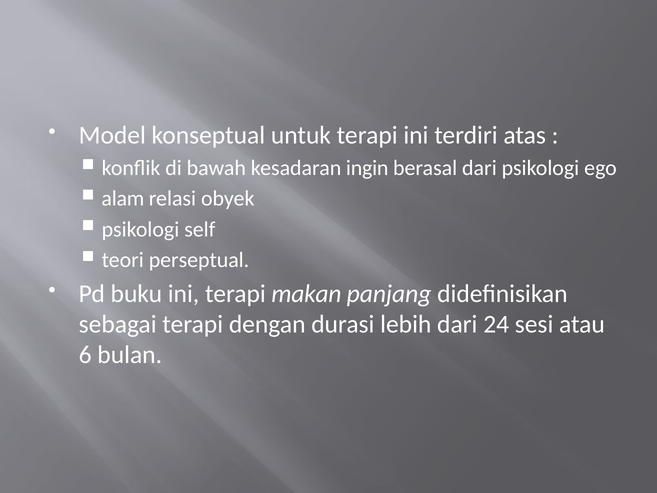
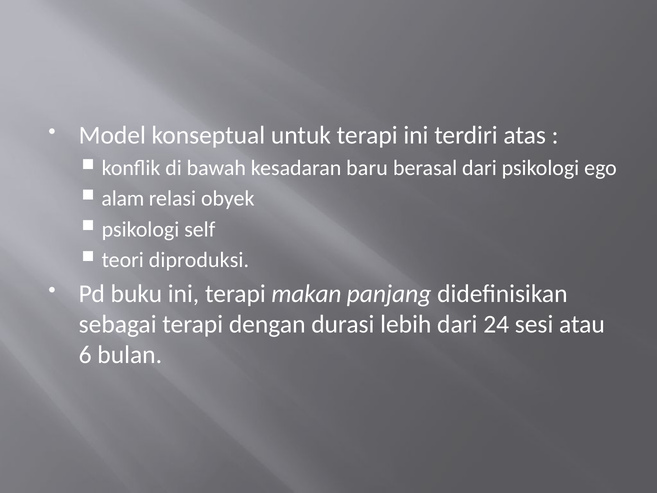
ingin: ingin -> baru (367, 168)
perseptual: perseptual -> diproduksi (199, 260)
